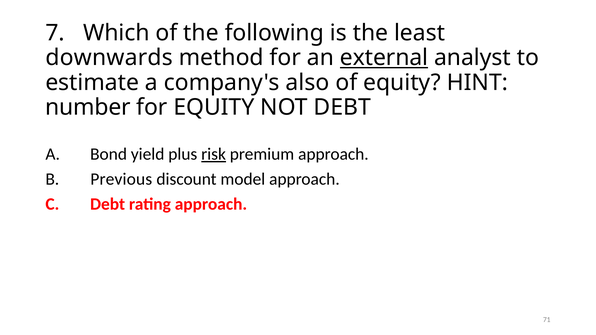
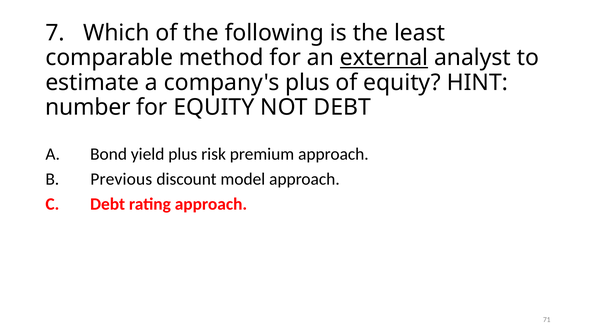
downwards: downwards -> comparable (109, 58)
company's also: also -> plus (308, 83)
risk underline: present -> none (214, 154)
